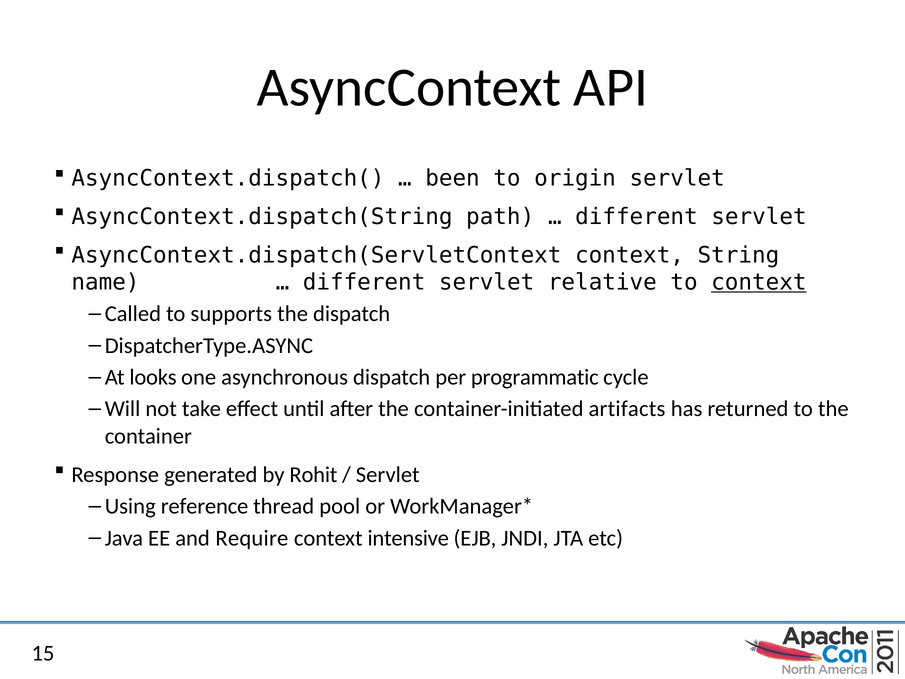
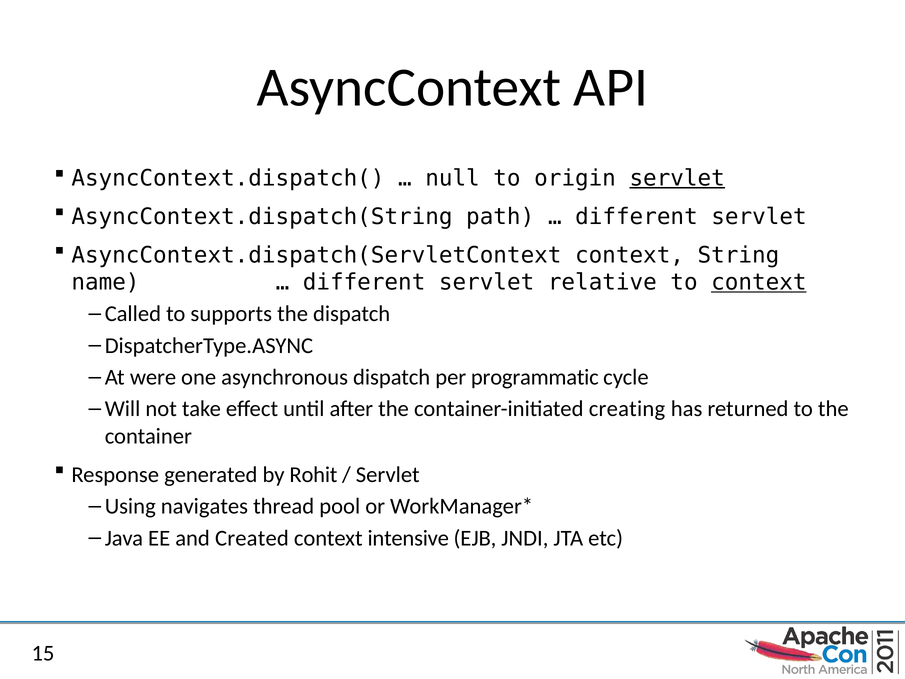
been: been -> null (453, 178)
servlet underline: none -> present (677, 178)
looks: looks -> were (153, 377)
artifacts: artifacts -> creating (627, 409)
reference: reference -> navigates (204, 506)
Require: Require -> Created (252, 538)
